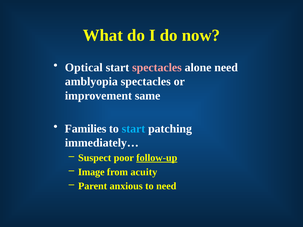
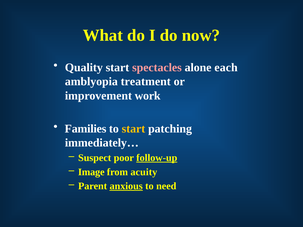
Optical: Optical -> Quality (84, 67)
alone need: need -> each (226, 67)
amblyopia spectacles: spectacles -> treatment (146, 82)
same: same -> work (148, 96)
start colour: light blue -> yellow (133, 129)
anxious underline: none -> present (126, 186)
